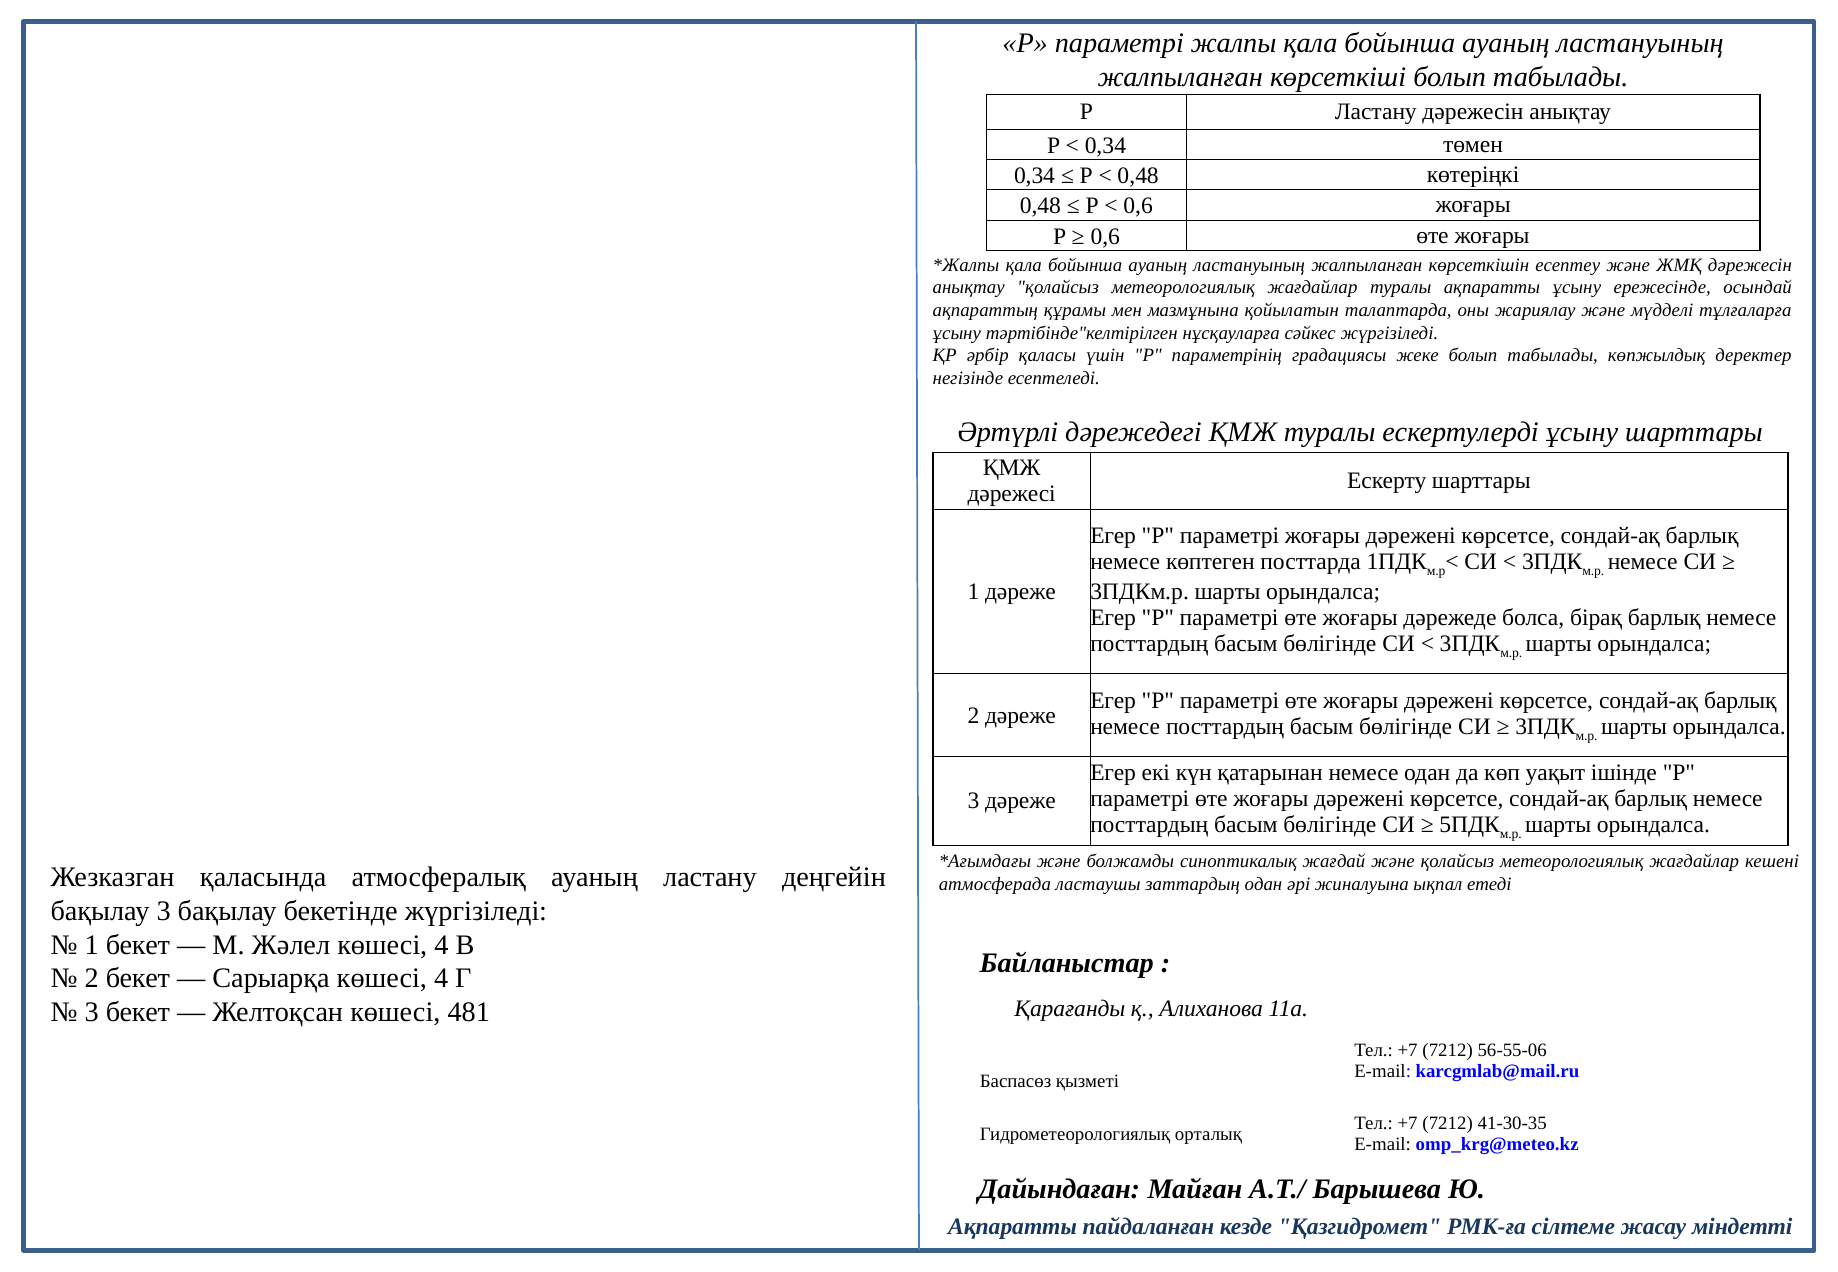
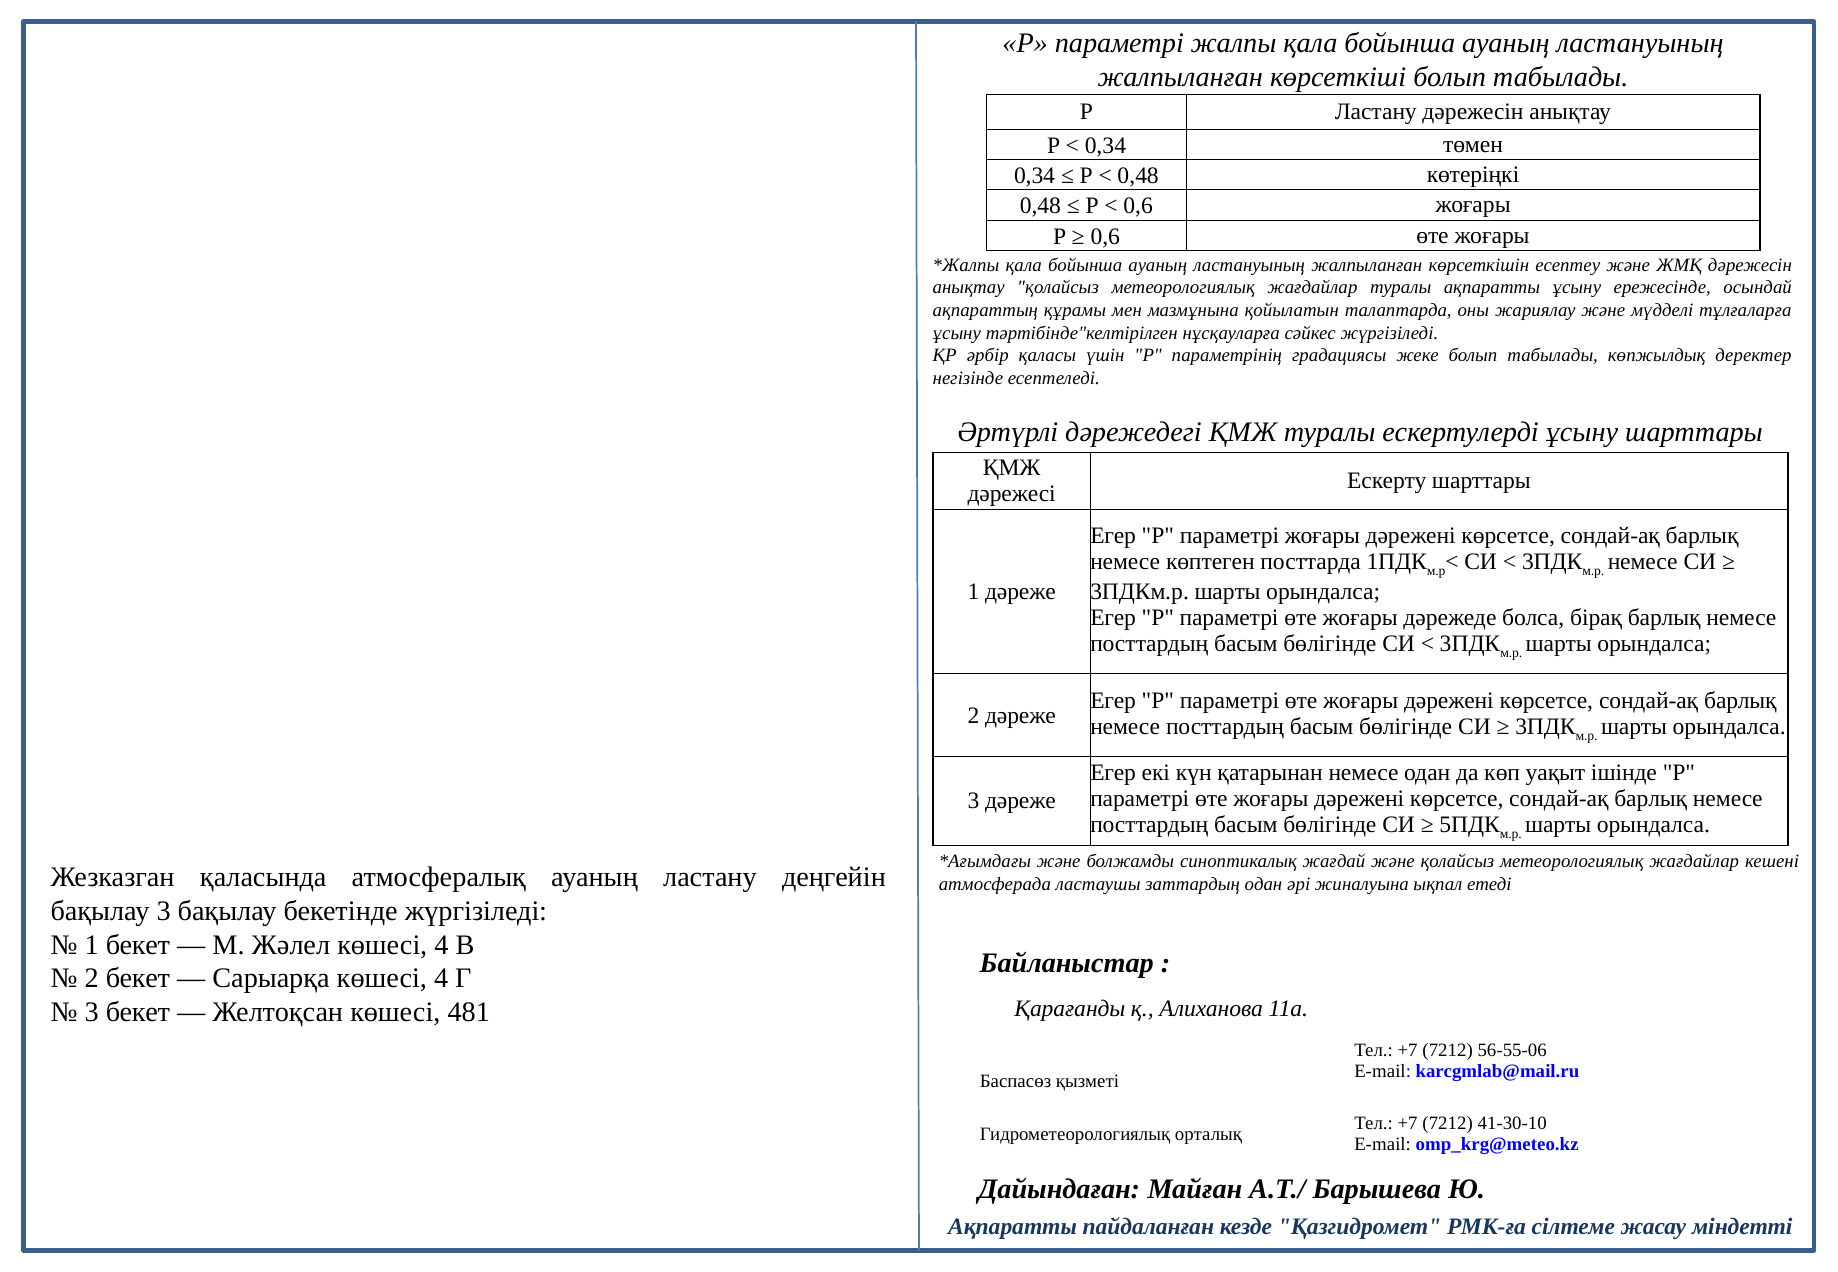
41-30-35: 41-30-35 -> 41-30-10 (1512, 1124)
